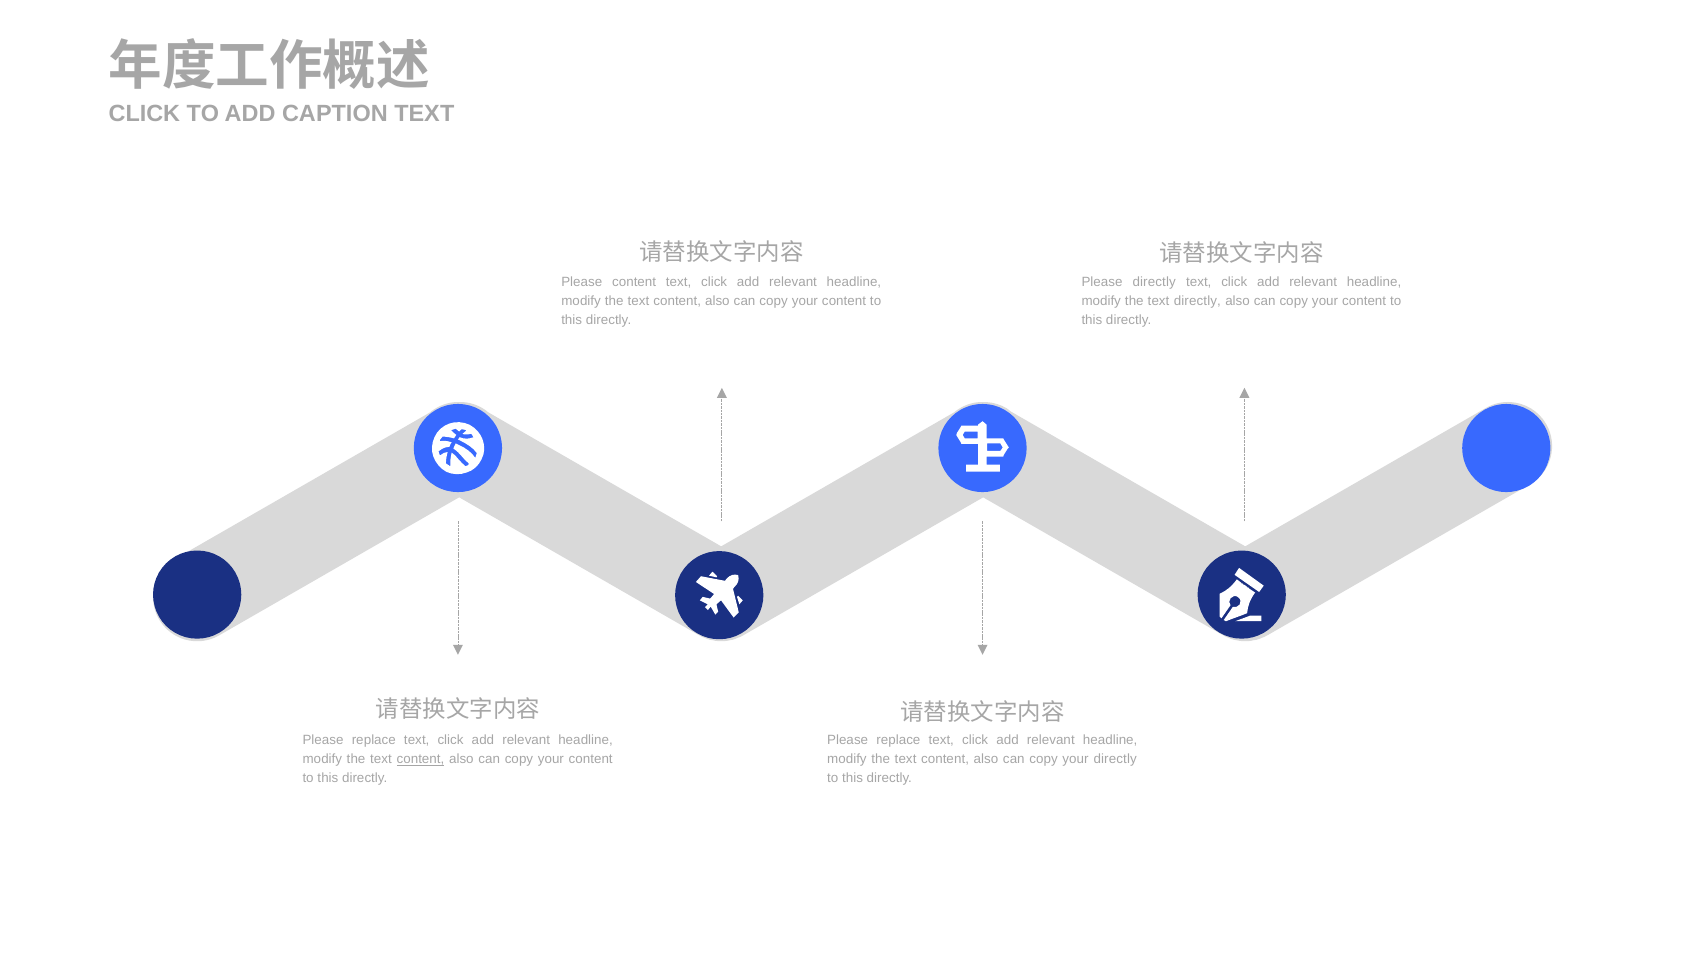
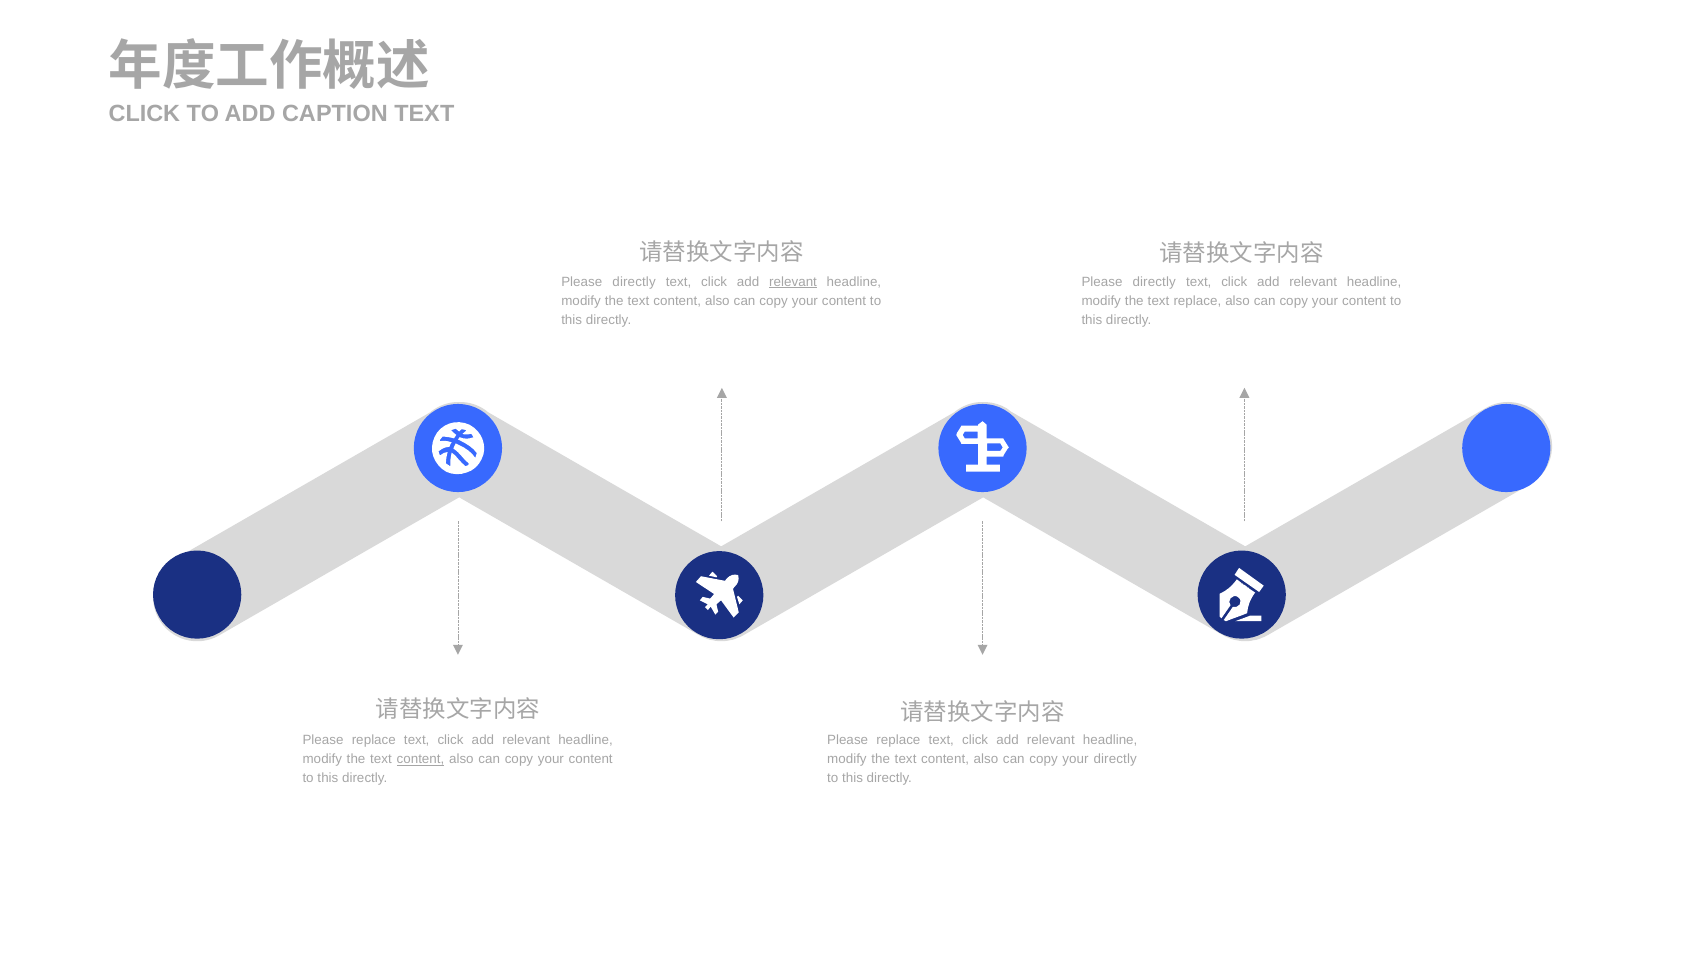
content: content -> directly (634, 282)
relevant underline: none -> present (793, 282)
text directly: directly -> replace (1197, 301)
